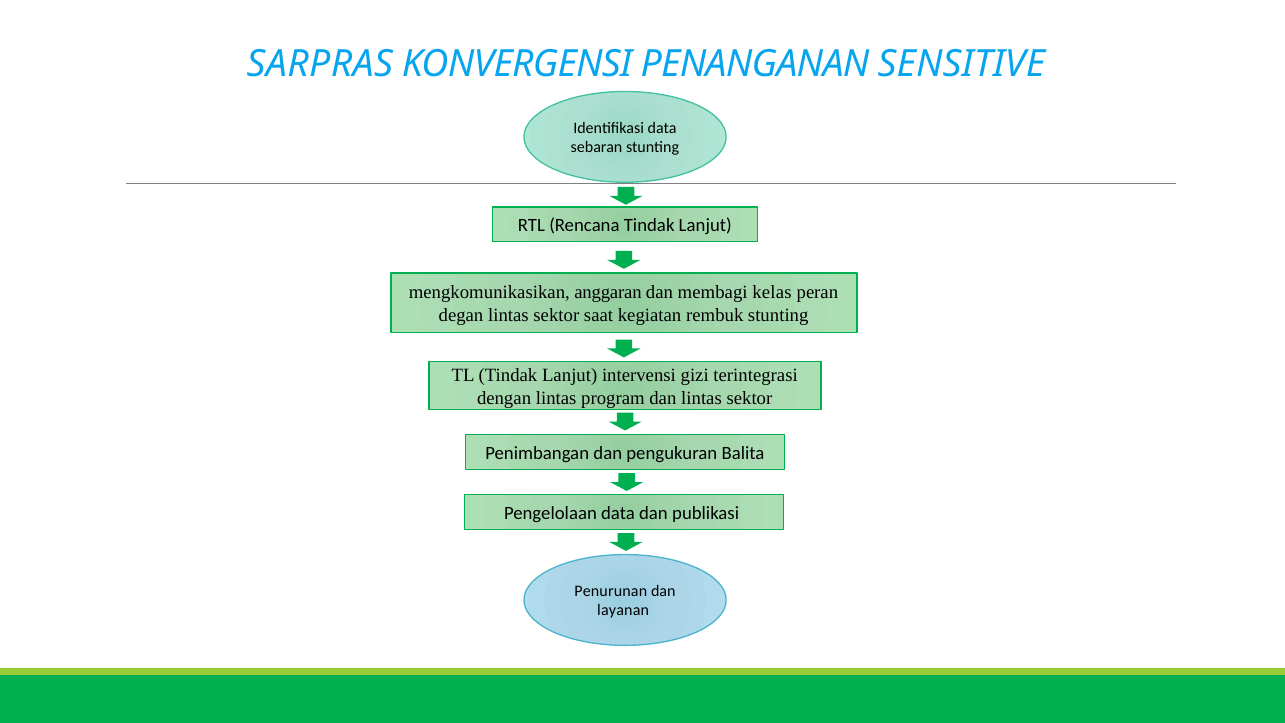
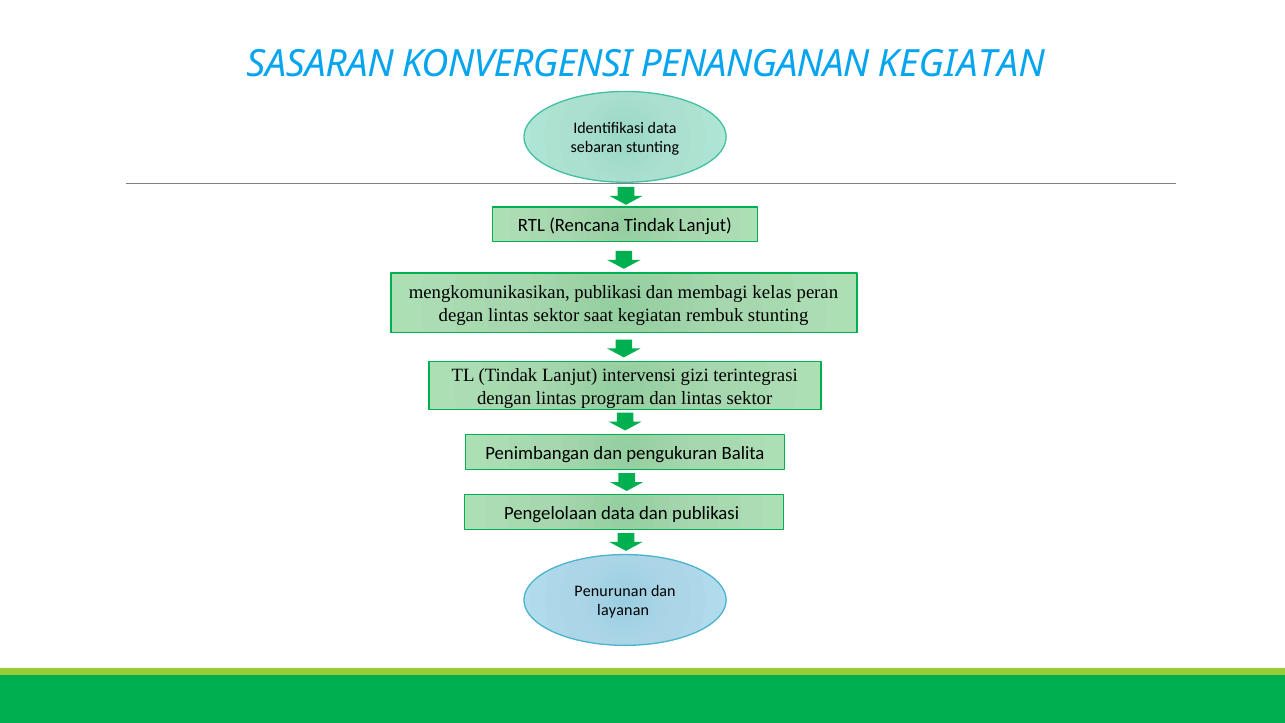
SARPRAS: SARPRAS -> SASARAN (320, 65)
SENSITIVE: SENSITIVE -> KEGIATAN (961, 65)
mengkomunikasikan anggaran: anggaran -> publikasi (608, 293)
